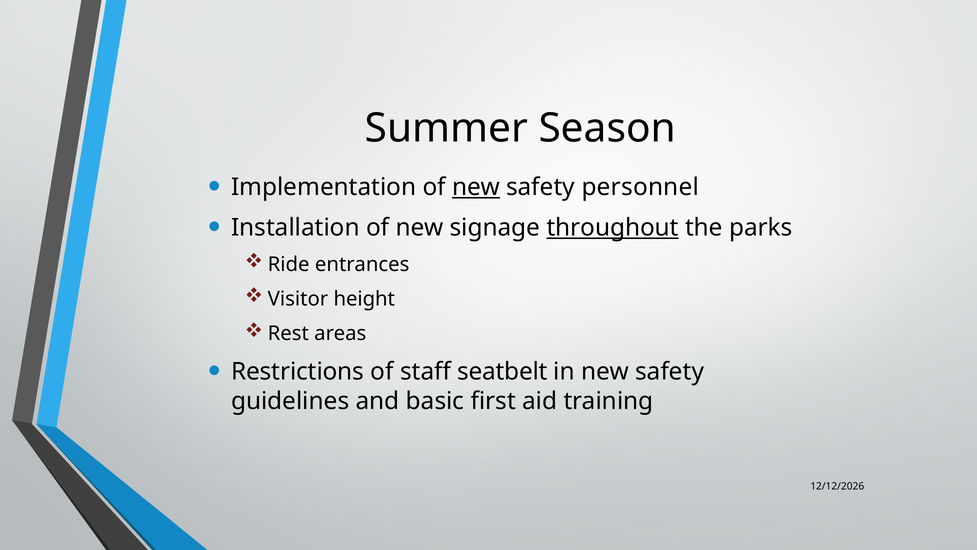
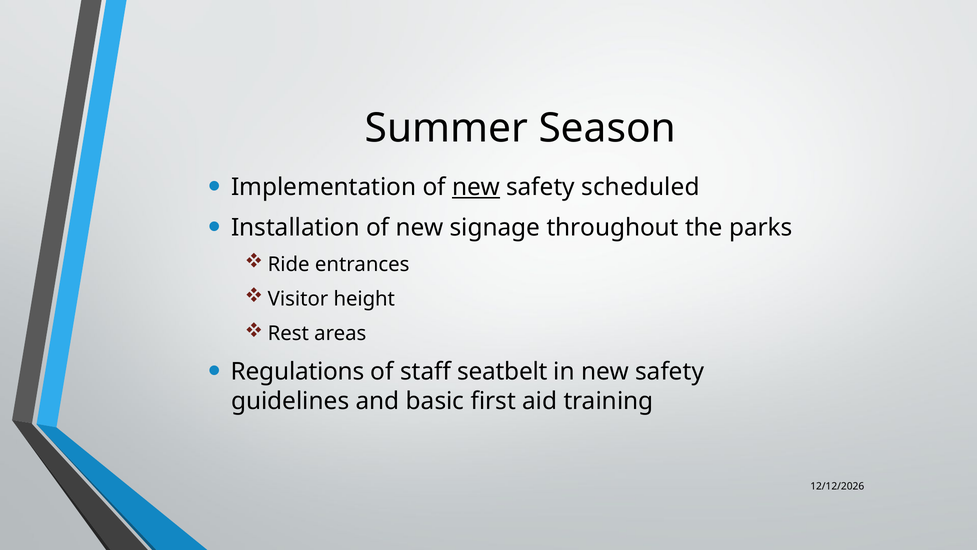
personnel: personnel -> scheduled (640, 187)
throughout underline: present -> none (613, 227)
Restrictions: Restrictions -> Regulations (298, 372)
